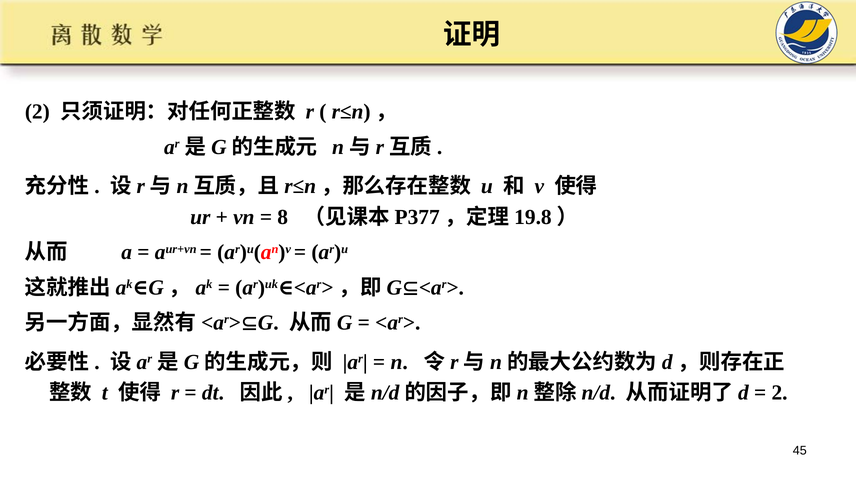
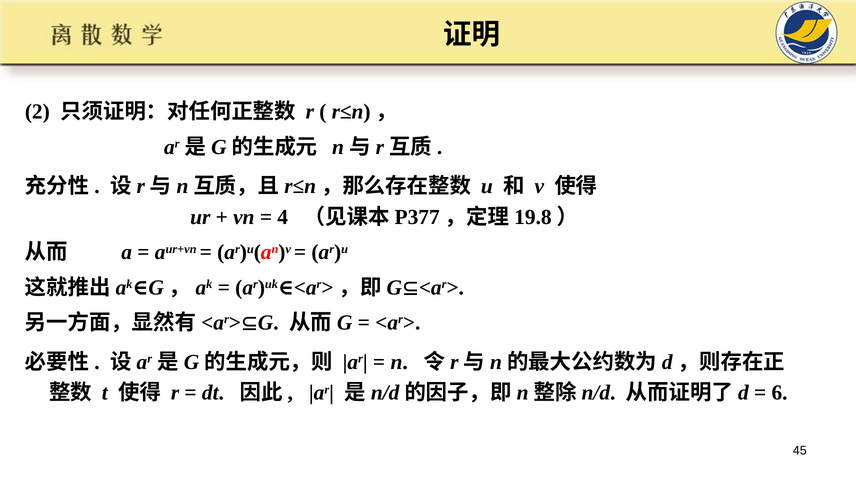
8: 8 -> 4 (283, 217)
2: 2 -> 6 (780, 392)
